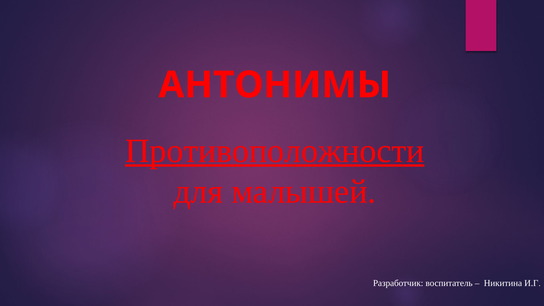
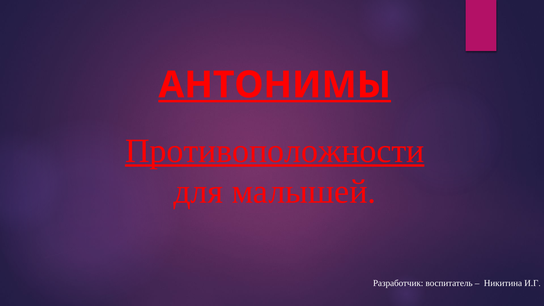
АНТОНИМЫ underline: none -> present (275, 85)
